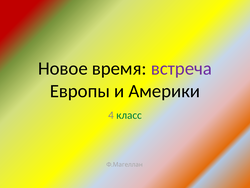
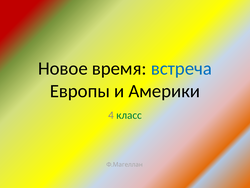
встреча colour: purple -> blue (181, 68)
